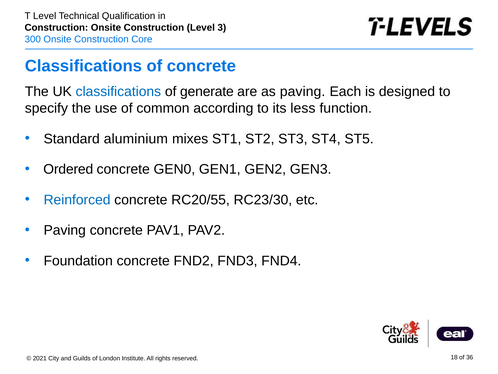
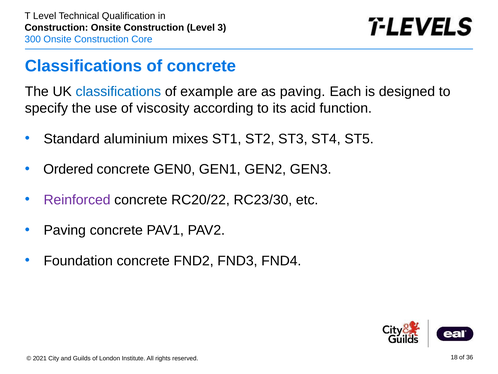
generate: generate -> example (207, 92)
common: common -> viscosity (163, 108)
less: less -> acid (303, 108)
Reinforced colour: blue -> purple (77, 200)
RC20/55: RC20/55 -> RC20/22 (201, 200)
